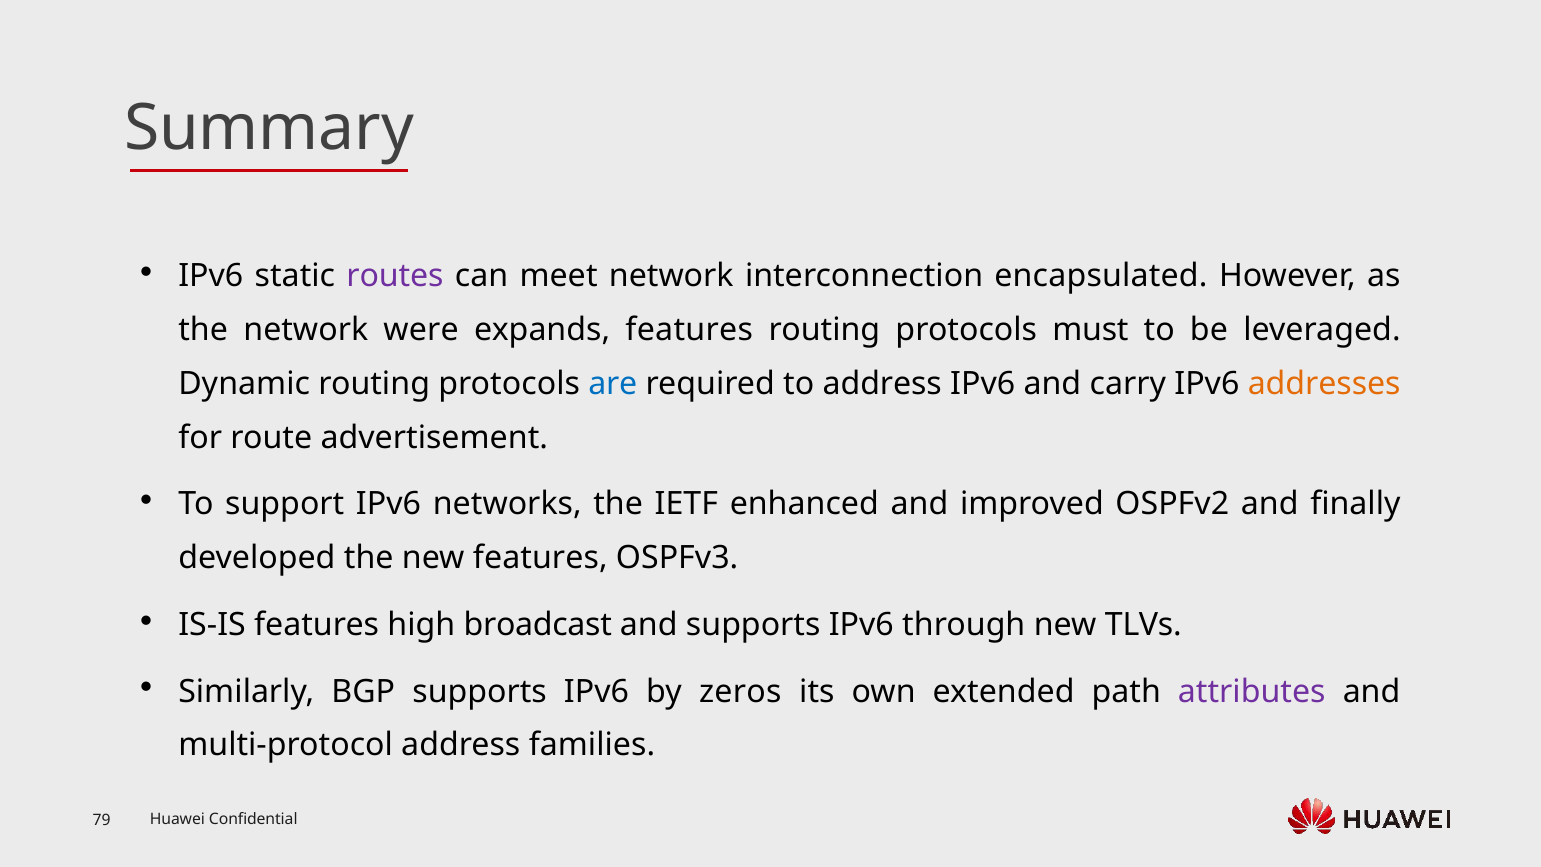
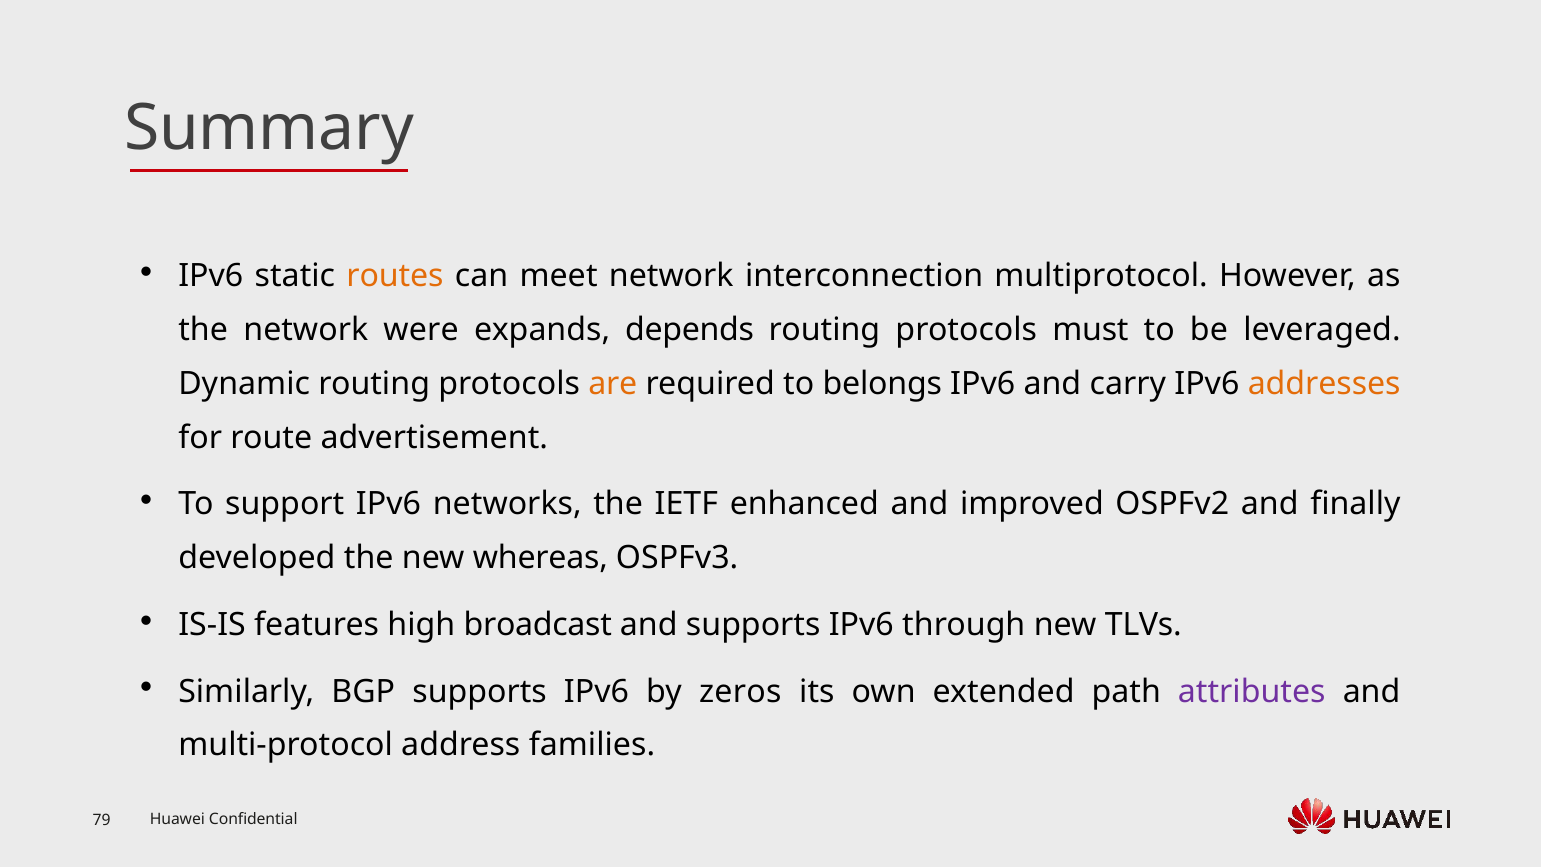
routes colour: purple -> orange (395, 276)
encapsulated: encapsulated -> multiprotocol (1101, 276)
expands features: features -> depends (690, 330)
are colour: blue -> orange (613, 384)
to address: address -> belongs (882, 384)
new features: features -> whereas (540, 558)
